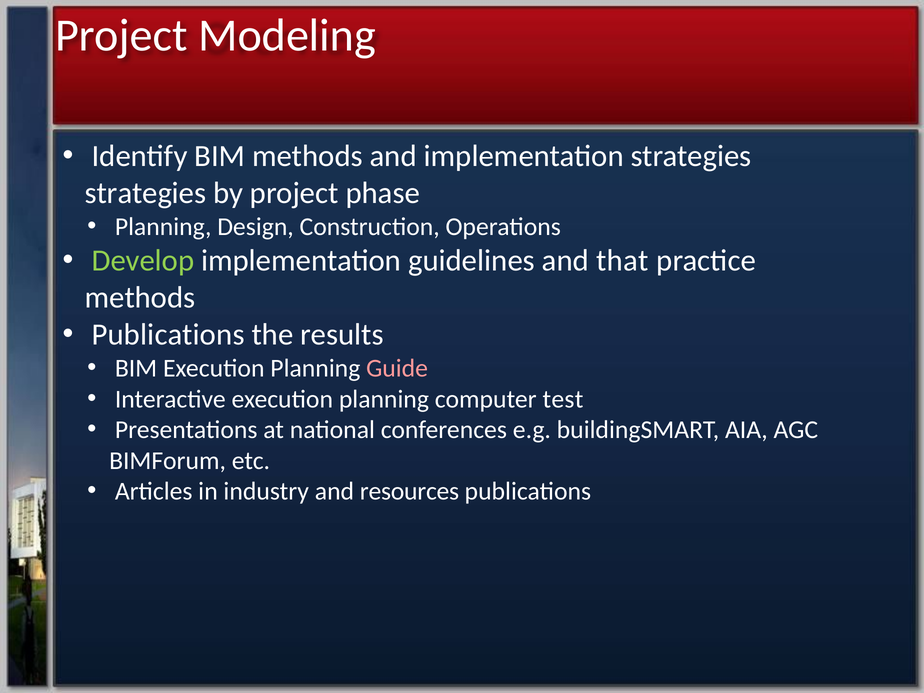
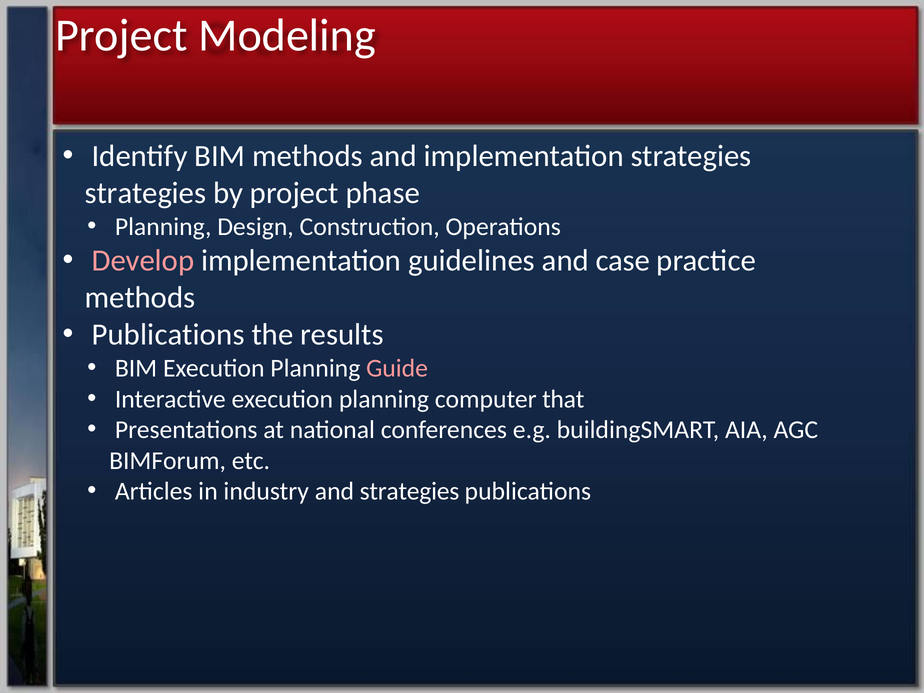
Develop colour: light green -> pink (143, 261)
that: that -> case (623, 261)
test: test -> that (563, 399)
and resources: resources -> strategies (409, 491)
